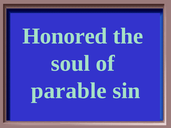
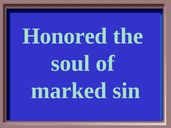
parable: parable -> marked (69, 91)
